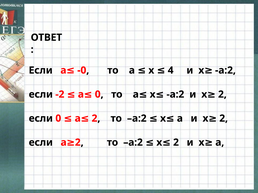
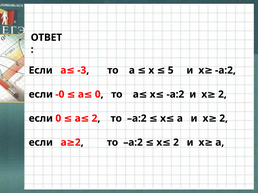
4: 4 -> 5 (171, 70)
-0: -0 -> -3 (82, 70)
-2: -2 -> -0 (60, 95)
